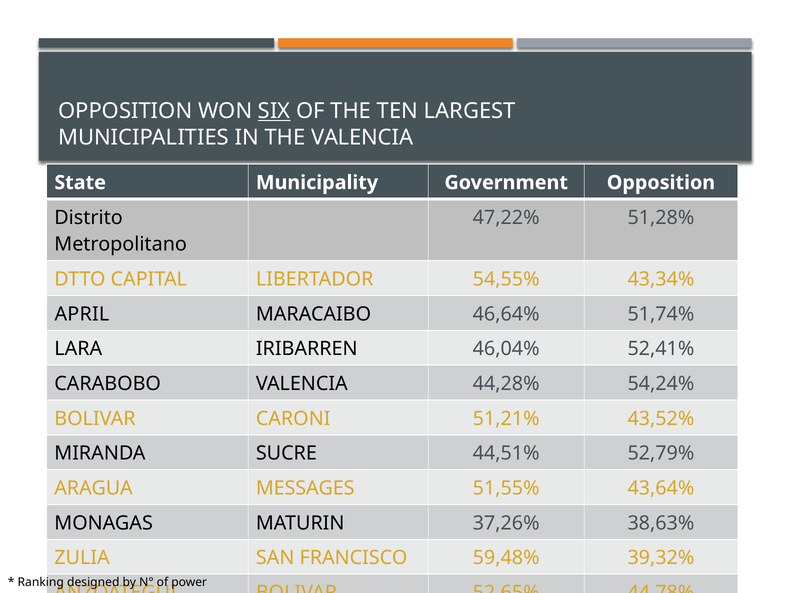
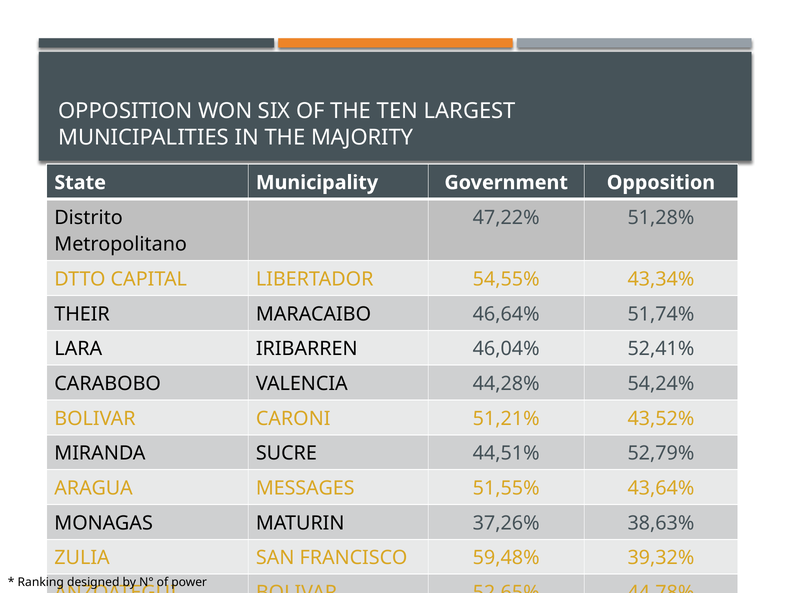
SIX underline: present -> none (274, 111)
THE VALENCIA: VALENCIA -> MAJORITY (362, 138)
APRIL: APRIL -> THEIR (82, 314)
